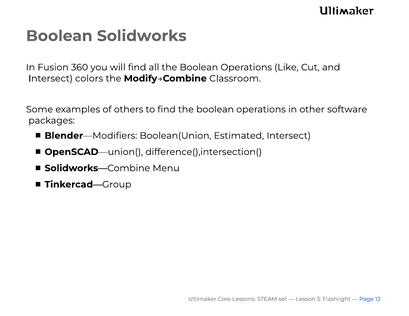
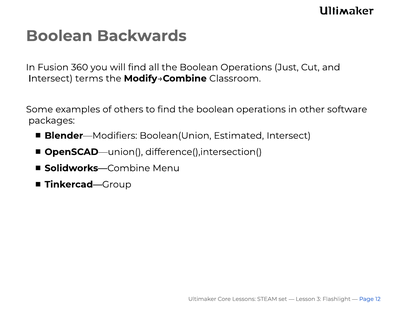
Solidworks: Solidworks -> Backwards (142, 36)
Like: Like -> Just (286, 67)
colors: colors -> terms (89, 78)
